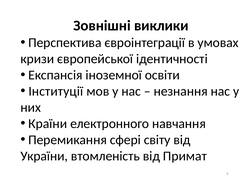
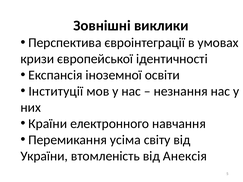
сфері: сфері -> усіма (125, 140)
Примат: Примат -> Анексія (185, 156)
